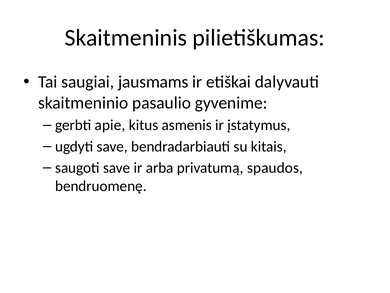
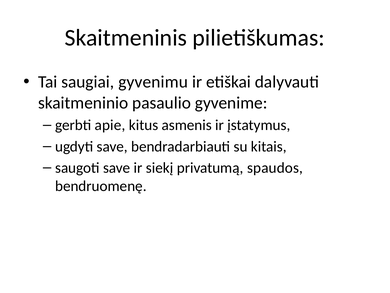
jausmams: jausmams -> gyvenimu (153, 82)
arba: arba -> siekį (160, 168)
